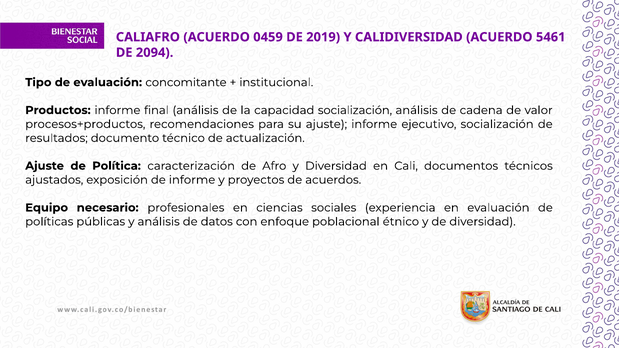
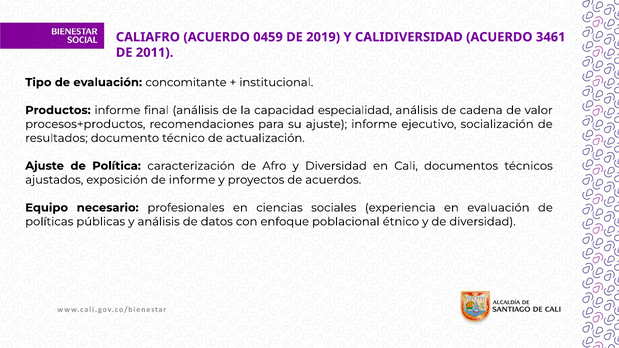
5461: 5461 -> 3461 (551, 37)
2094: 2094 -> 2011 (155, 53)
capacidad socialización: socialización -> especialidad (355, 110)
